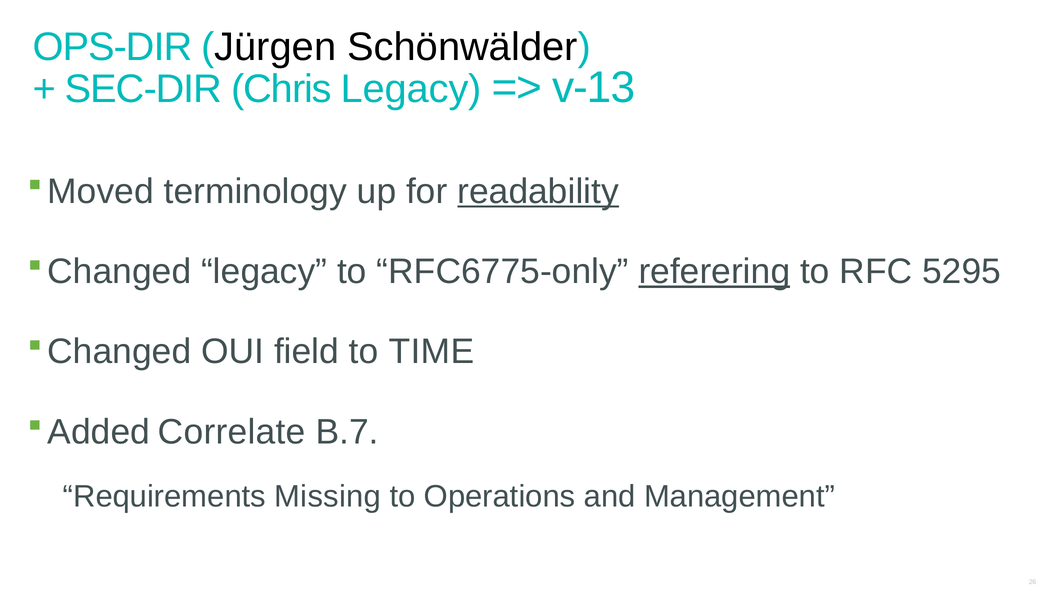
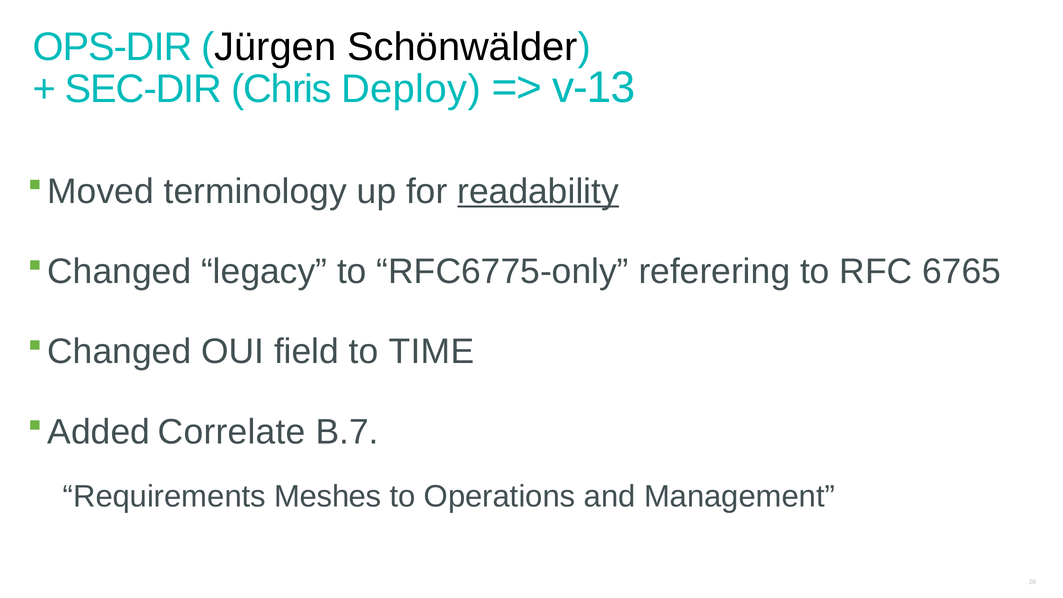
Chris Legacy: Legacy -> Deploy (411, 89)
referering underline: present -> none (714, 272)
5295: 5295 -> 6765 (962, 272)
Missing: Missing -> Meshes (328, 497)
